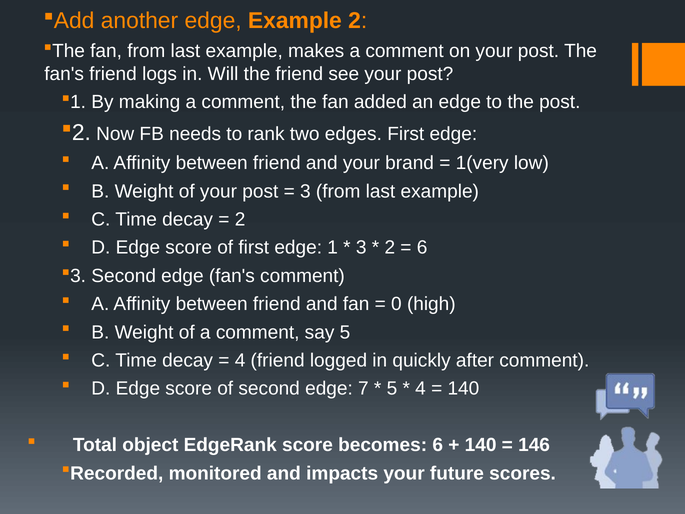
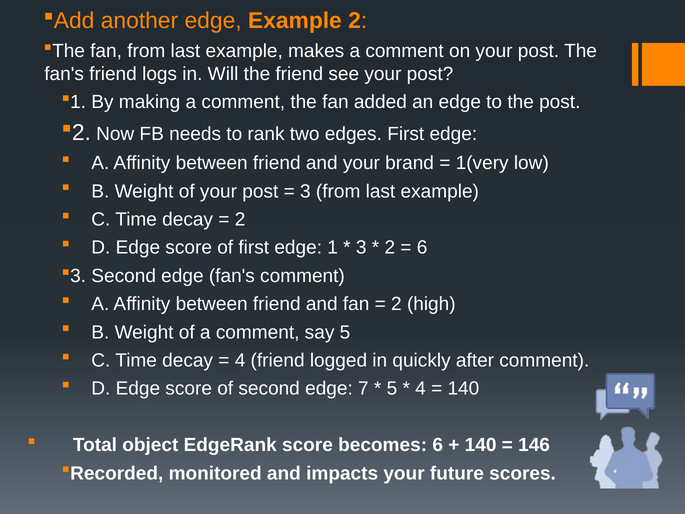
0: 0 -> 2 (396, 304)
